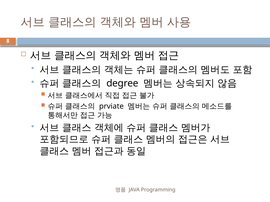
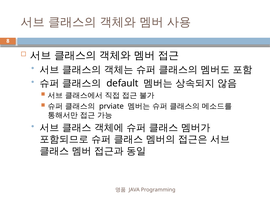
degree: degree -> default (122, 84)
